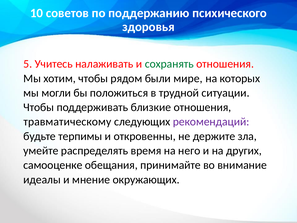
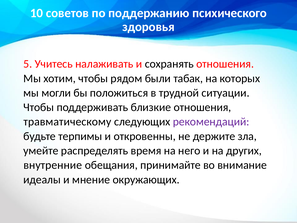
сохранять colour: green -> black (169, 64)
мире: мире -> табак (188, 78)
самооценке: самооценке -> внутренние (53, 165)
